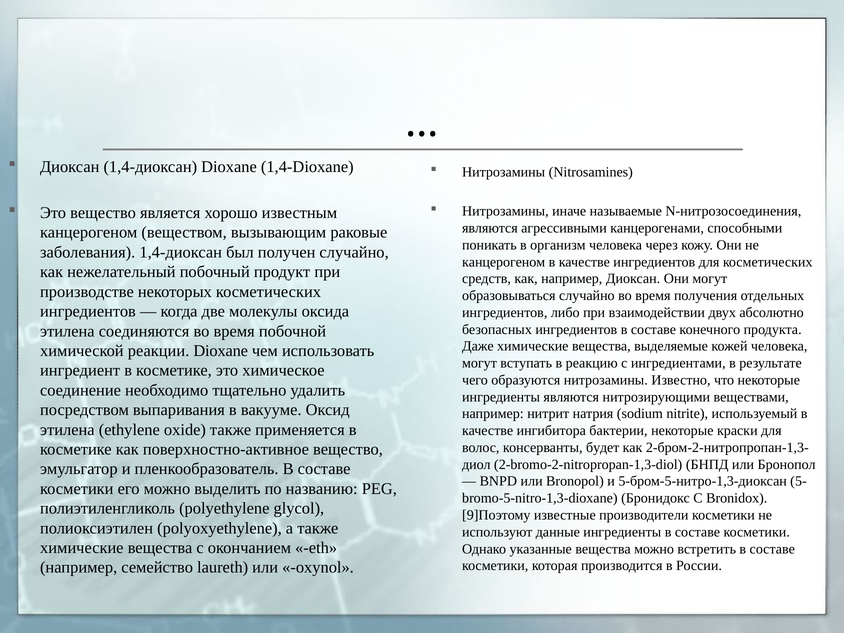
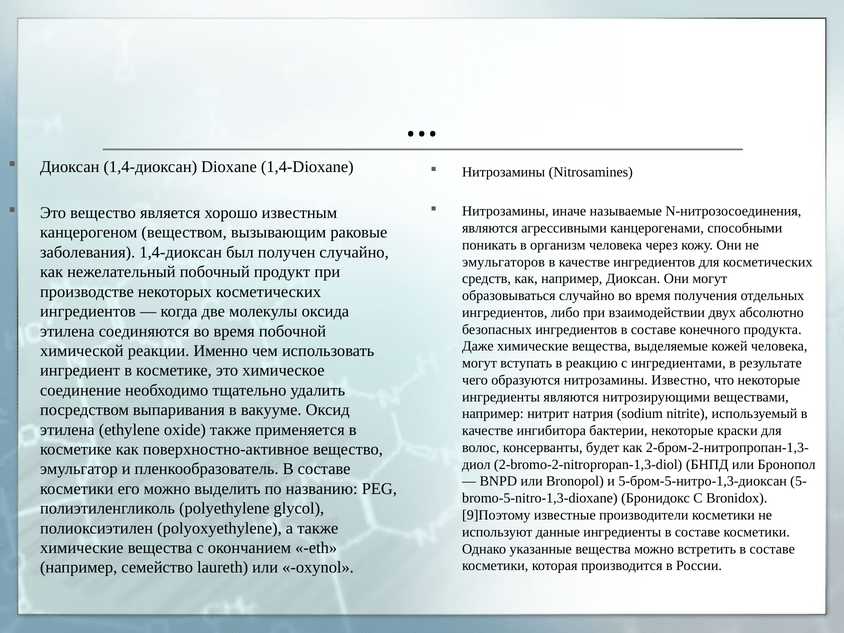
канцерогеном: канцерогеном -> эмульгаторов (504, 262)
реакции Dioxane: Dioxane -> Именно (221, 351)
